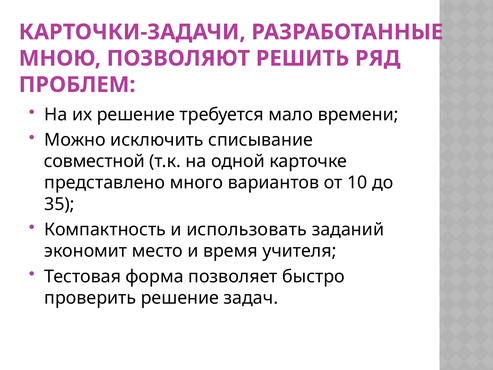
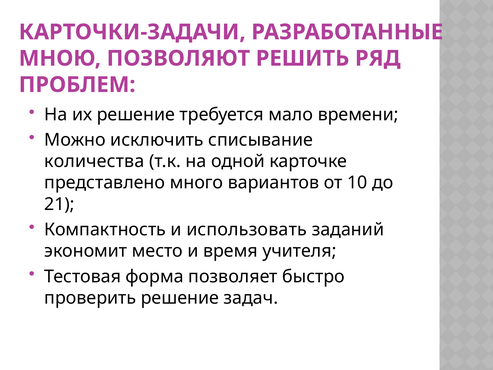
совместной: совместной -> количества (94, 161)
35: 35 -> 21 (60, 204)
